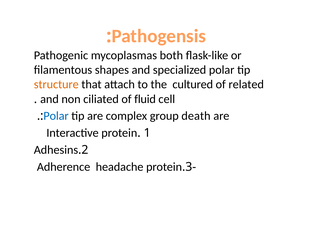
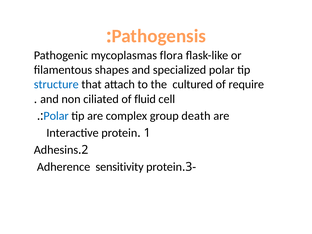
both: both -> flora (171, 55)
structure colour: orange -> blue (56, 84)
related: related -> require (246, 84)
headache: headache -> sensitivity (120, 167)
